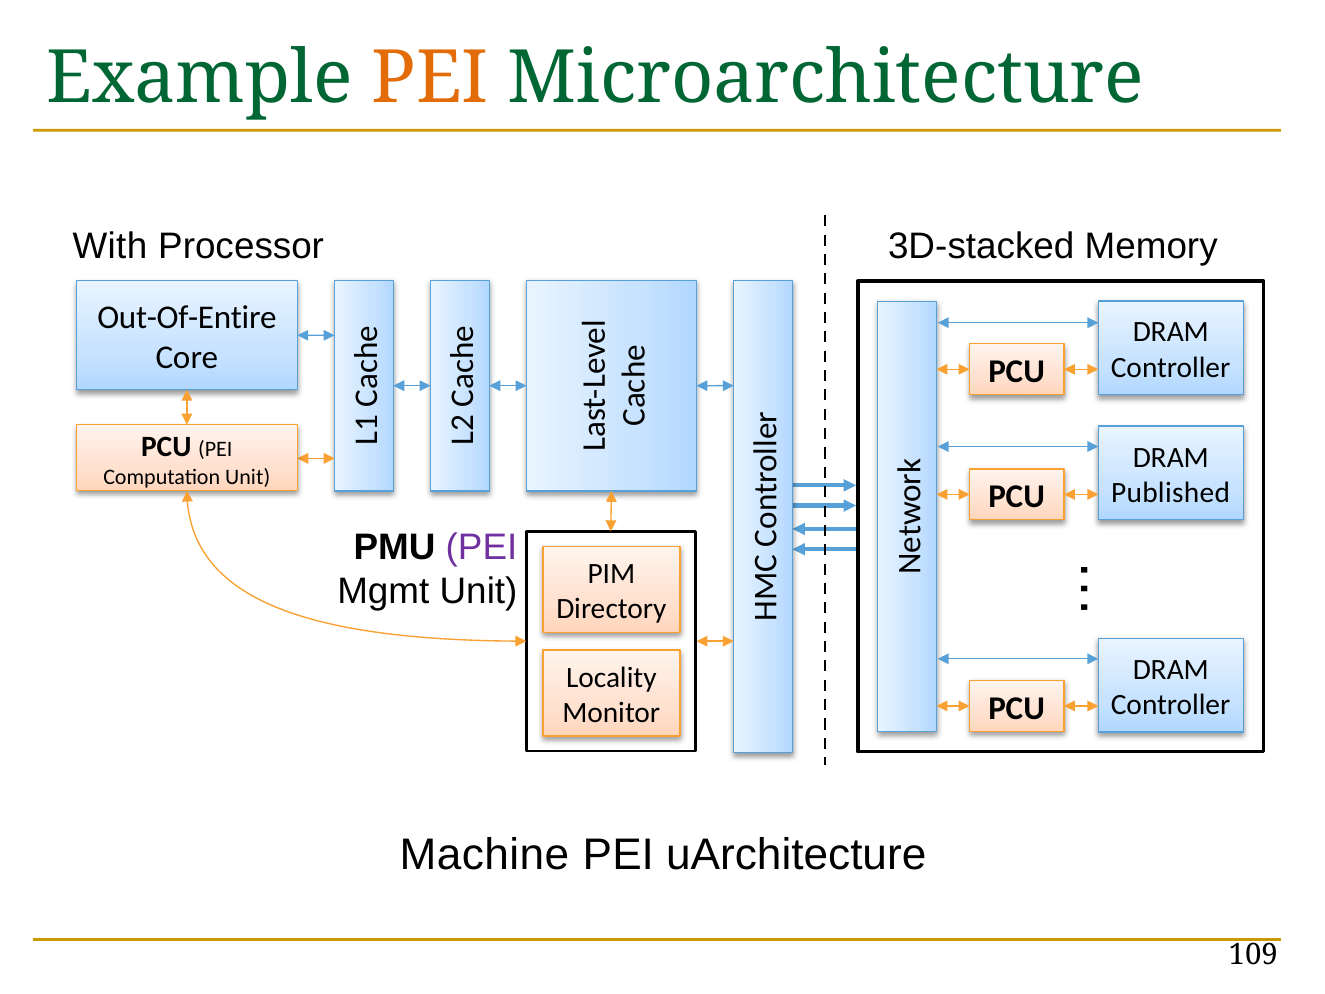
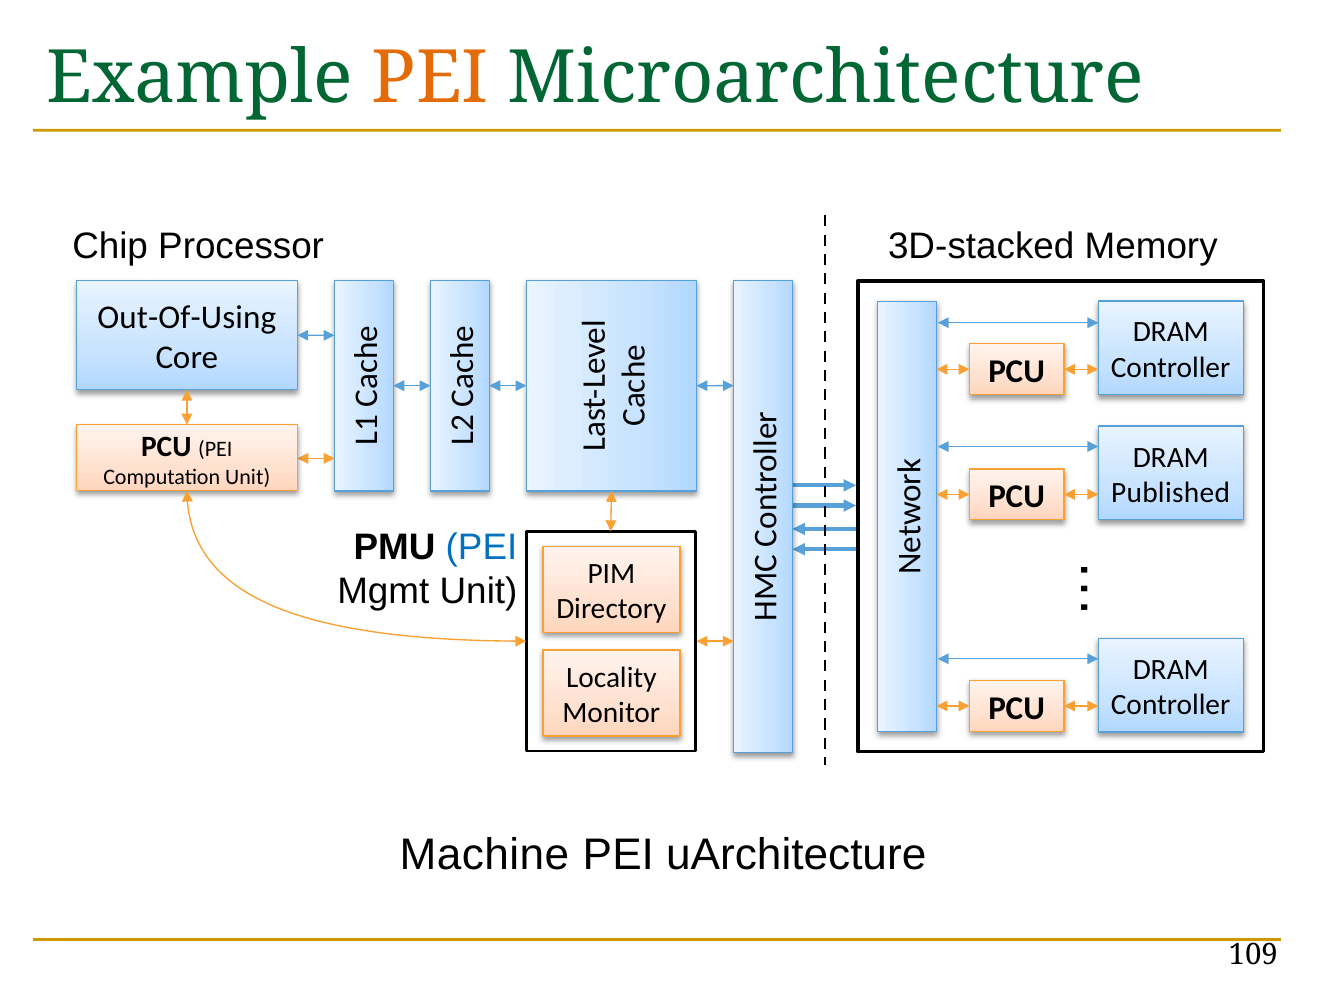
With: With -> Chip (110, 246)
Out-Of-Entire: Out-Of-Entire -> Out-Of-Using (187, 318)
PEI colour: purple -> blue (481, 547)
